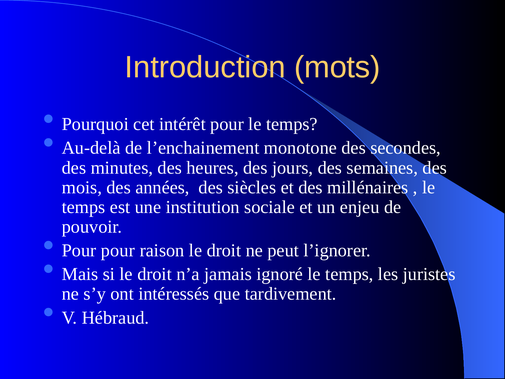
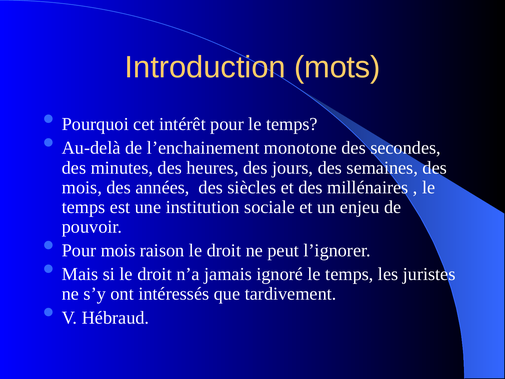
Pour pour: pour -> mois (118, 250)
